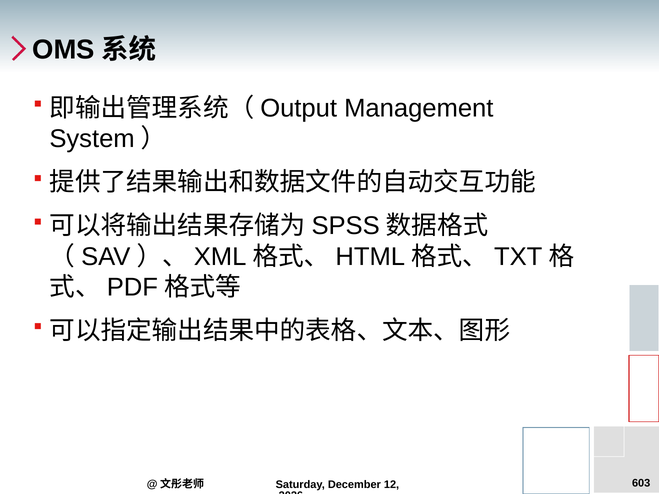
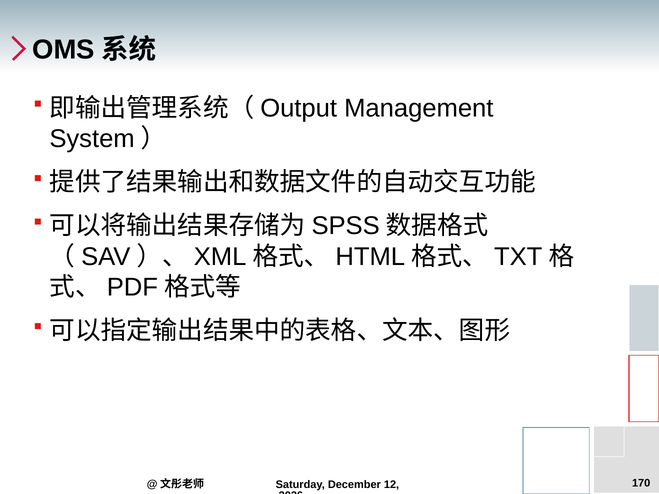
603: 603 -> 170 (641, 483)
